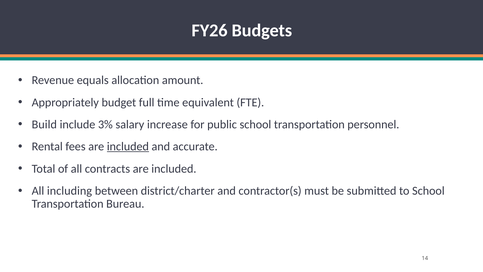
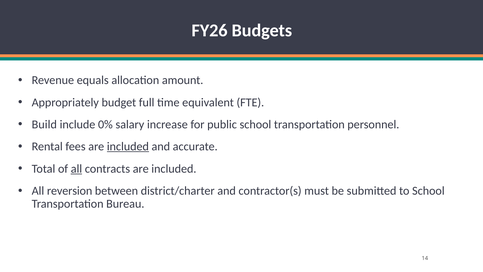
3%: 3% -> 0% (105, 124)
all underline: none -> present (76, 169)
including: including -> reversion (70, 191)
